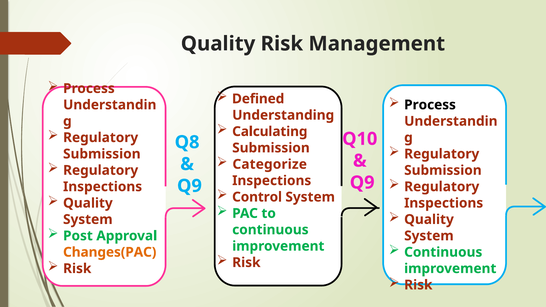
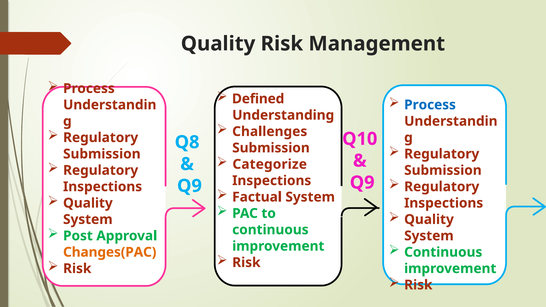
Process colour: black -> blue (430, 105)
Calculating: Calculating -> Challenges (270, 132)
Control: Control -> Factual (257, 197)
